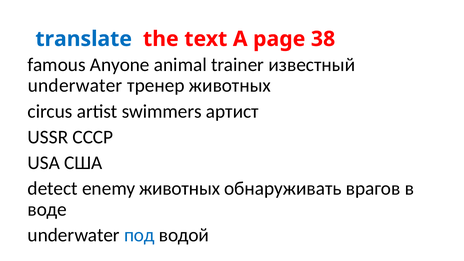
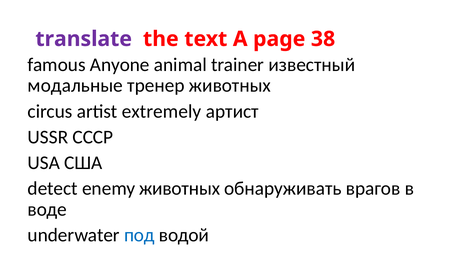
translate colour: blue -> purple (84, 39)
underwater: underwater -> модальные (75, 86)
swimmers: swimmers -> extremely (162, 111)
